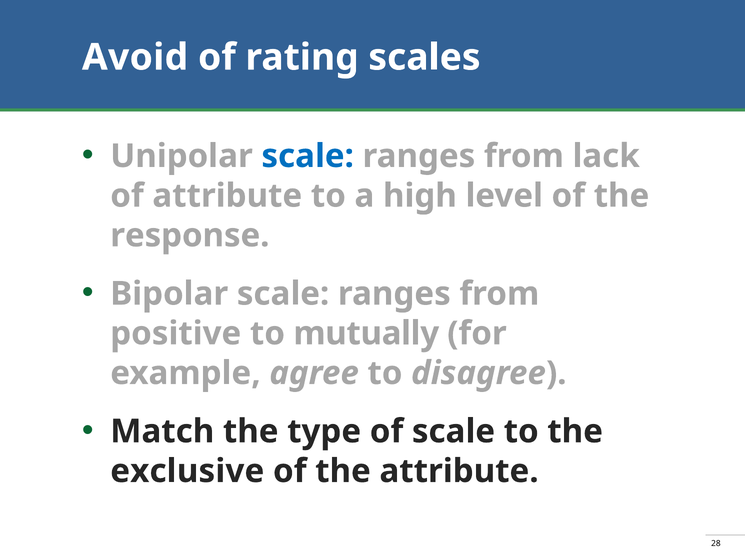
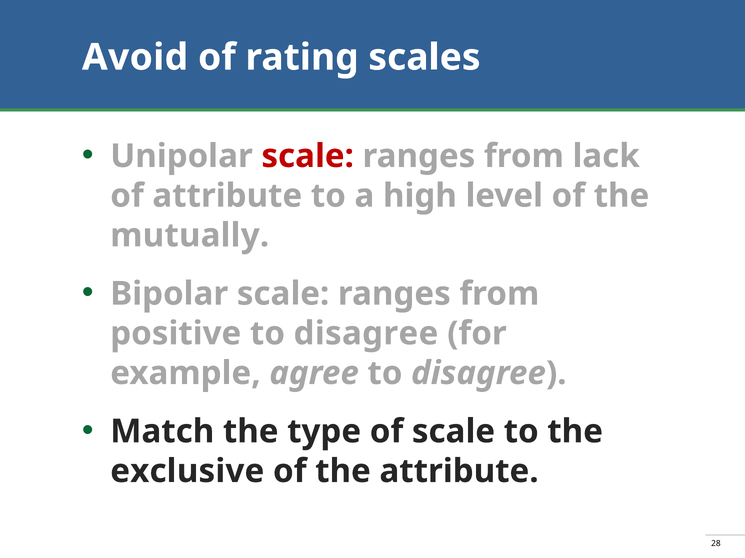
scale colour: blue -> red (308, 156)
response: response -> mutually (190, 236)
positive to mutually: mutually -> disagree (366, 334)
